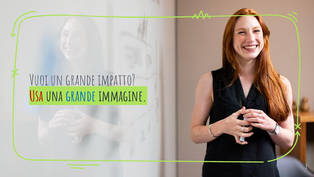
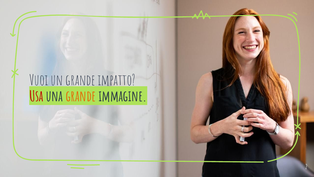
grande colour: blue -> orange (81, 96)
